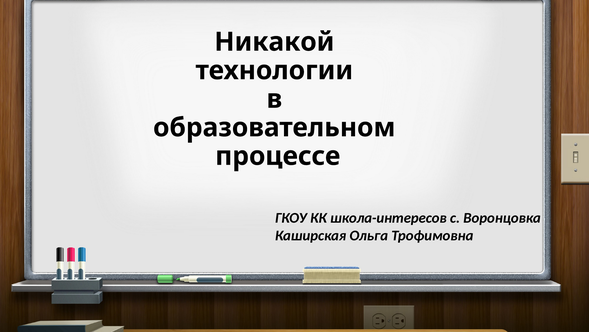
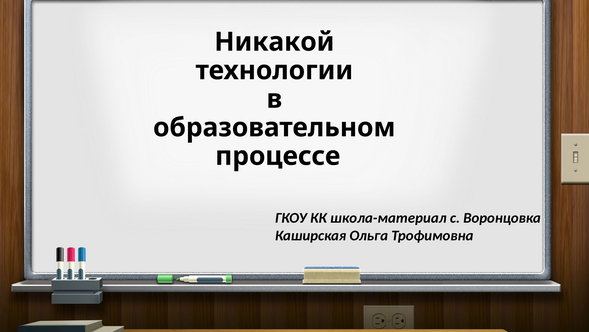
школа-интересов: школа-интересов -> школа-материал (388, 217)
